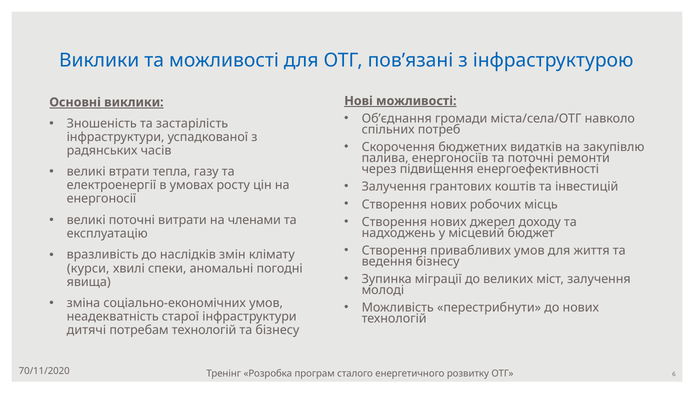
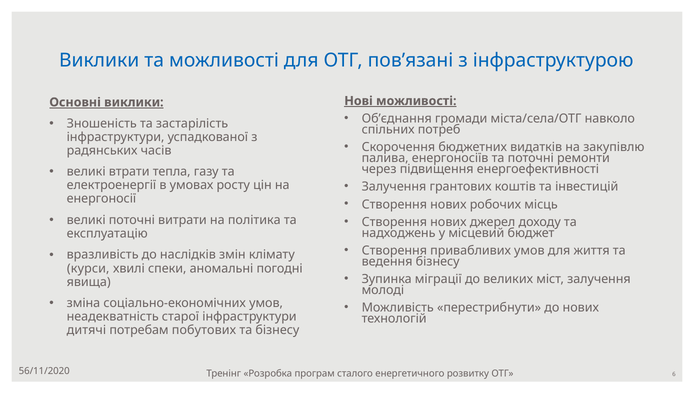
членами: членами -> політика (254, 220)
потребам технологій: технологій -> побутових (204, 331)
70/11/2020: 70/11/2020 -> 56/11/2020 (44, 372)
